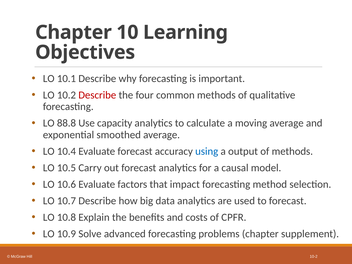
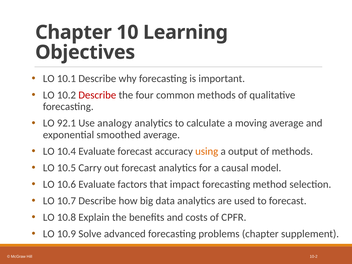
88.8: 88.8 -> 92.1 (66, 123)
capacity: capacity -> analogy (115, 123)
using colour: blue -> orange (207, 151)
